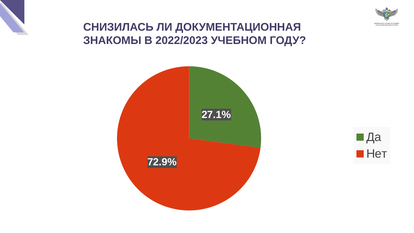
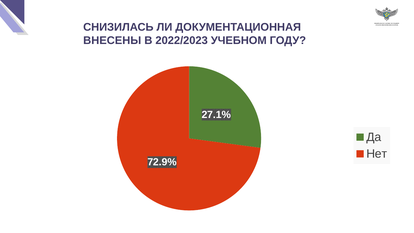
ЗНАКОМЫ: ЗНАКОМЫ -> ВНЕСЕНЫ (112, 40)
